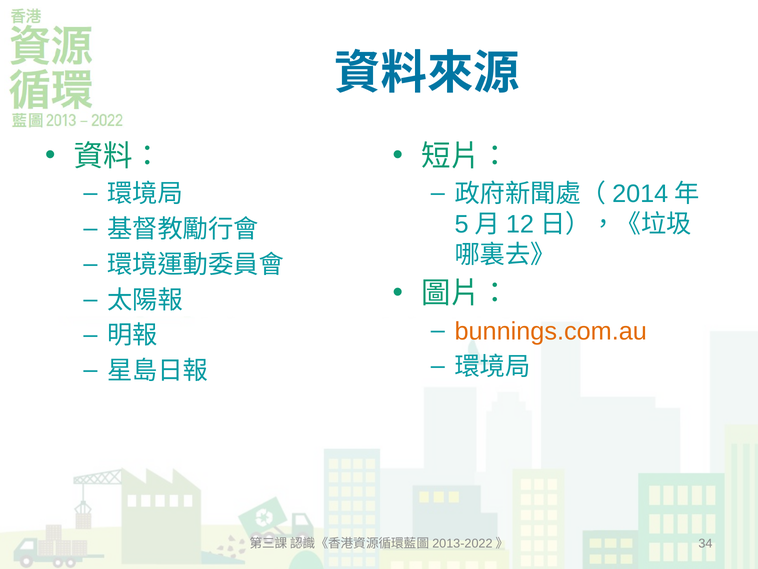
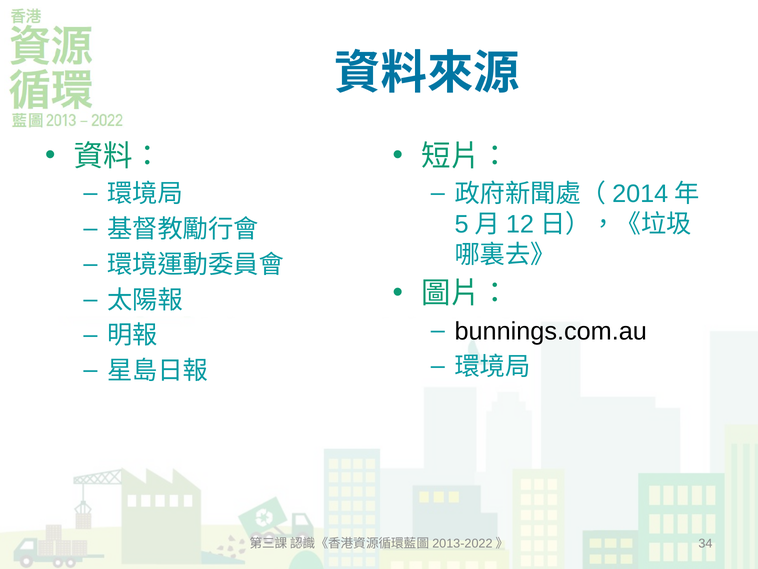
bunnings.com.au colour: orange -> black (551, 331)
